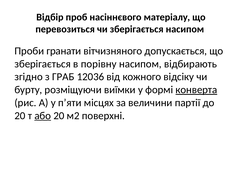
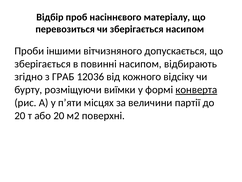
гранати: гранати -> іншими (64, 51)
порівну: порівну -> повинні (99, 64)
або underline: present -> none (43, 115)
